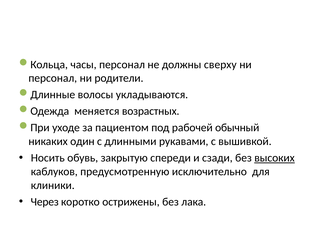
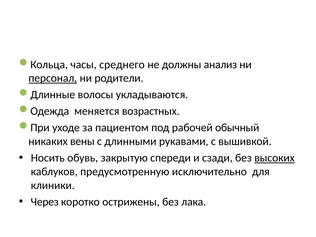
часы персонал: персонал -> среднего (122, 65)
сверху: сверху -> анализ (220, 65)
персонал underline: none -> present (53, 78)
один: один -> вены (82, 141)
